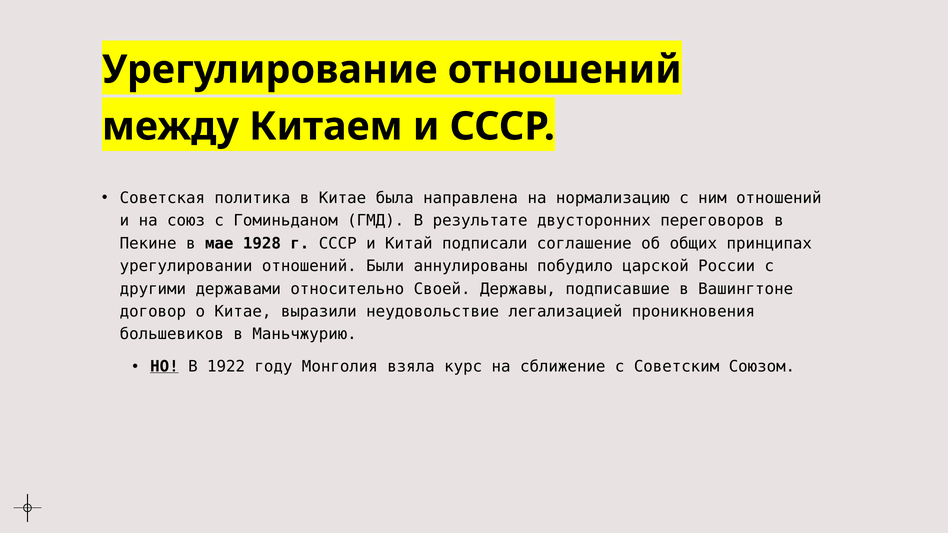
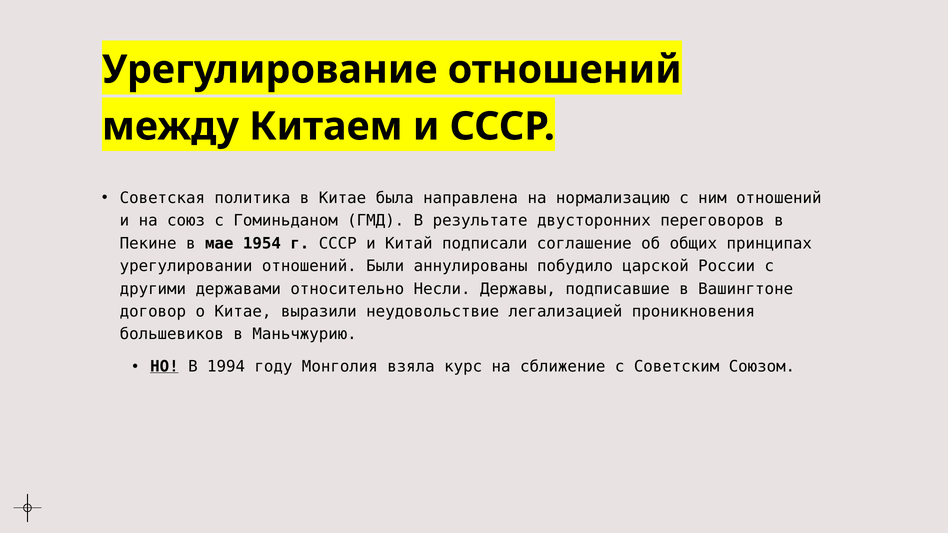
1928: 1928 -> 1954 (262, 244)
Своей: Своей -> Несли (442, 289)
1922: 1922 -> 1994 (226, 367)
